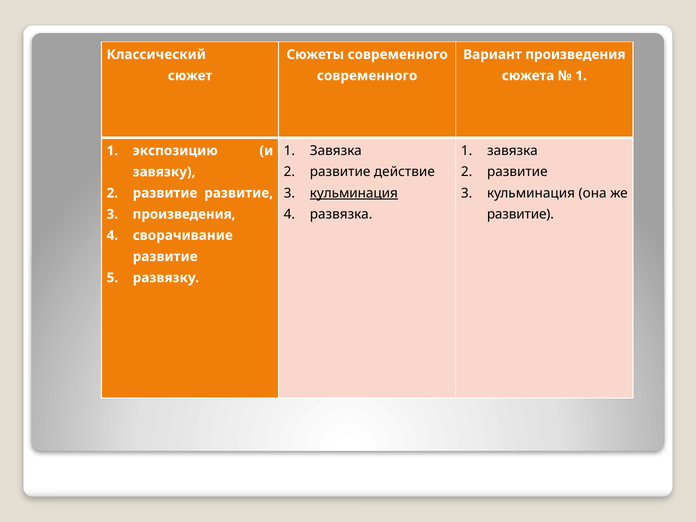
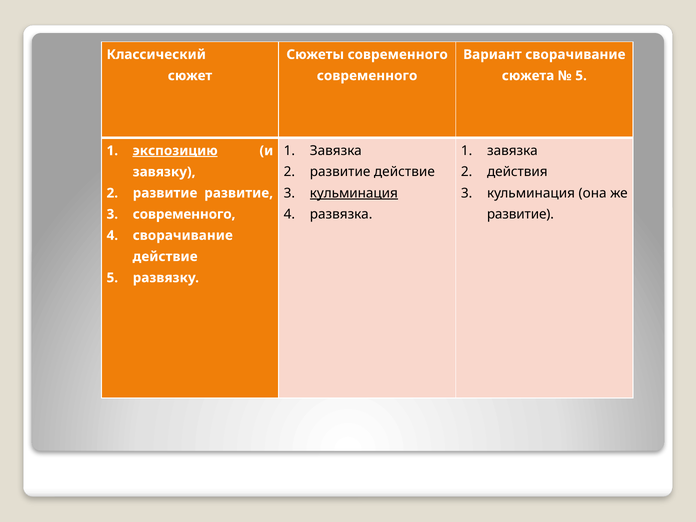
Вариант произведения: произведения -> сворачивание (575, 55)
1: 1 -> 5 (581, 76)
экспозицию underline: none -> present (175, 151)
развитие: развитие -> действия (517, 172)
произведения: произведения -> современного (184, 214)
развитие: развитие -> действие (165, 257)
